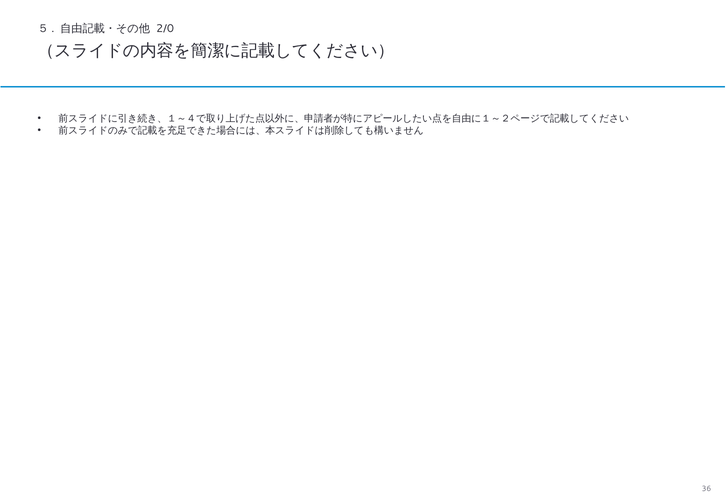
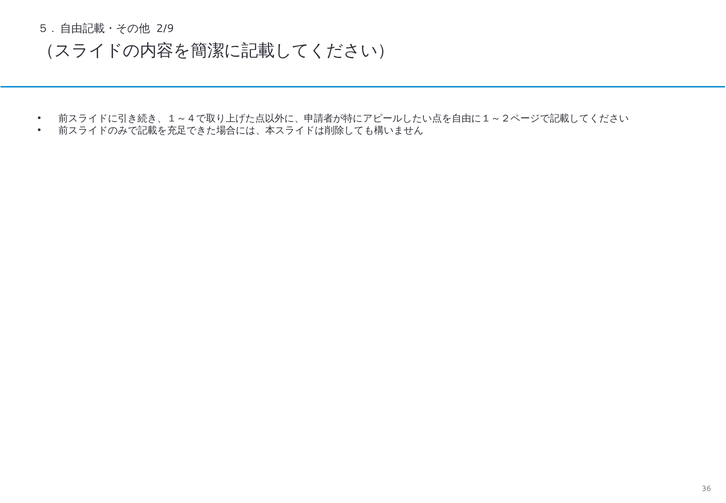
2/0: 2/0 -> 2/9 (165, 29)
